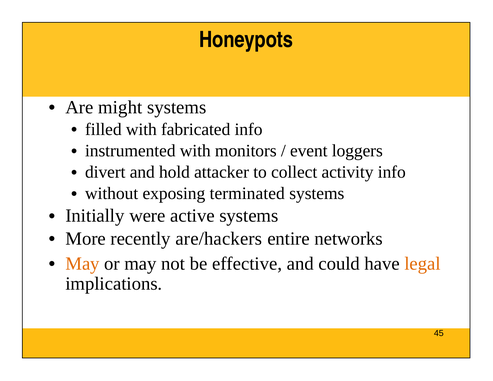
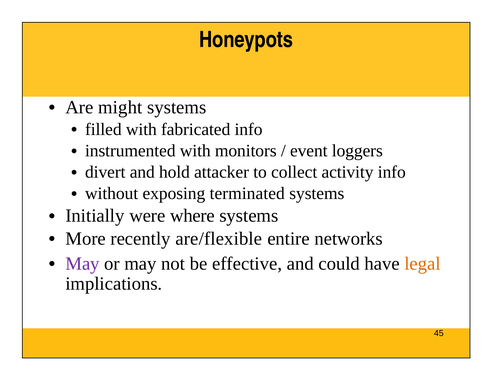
active: active -> where (193, 216)
are/hackers: are/hackers -> are/flexible (219, 239)
May colour: orange -> purple (83, 264)
